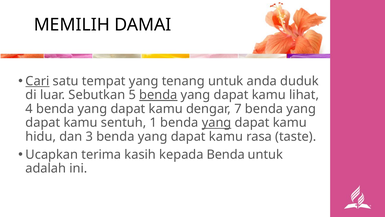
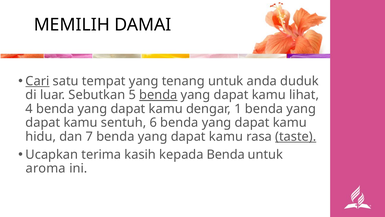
7: 7 -> 1 (238, 109)
1: 1 -> 6 (153, 123)
yang underline: present -> none (217, 123)
3: 3 -> 7 (89, 136)
taste underline: none -> present (296, 136)
adalah: adalah -> aroma (46, 168)
